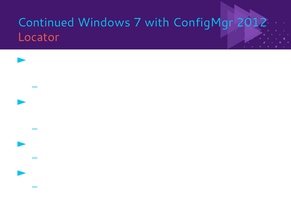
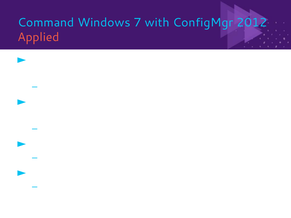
Continued: Continued -> Command (46, 23)
Locator: Locator -> Applied (38, 37)
